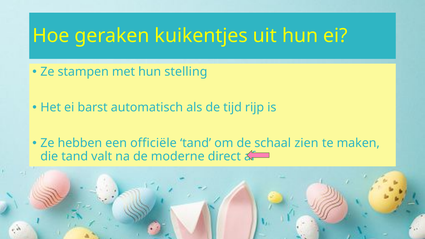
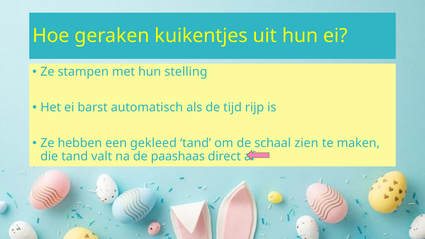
officiële: officiële -> gekleed (153, 143)
moderne: moderne -> paashaas (178, 157)
